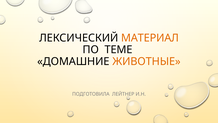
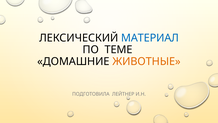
МАТЕРИАЛ colour: orange -> blue (150, 38)
